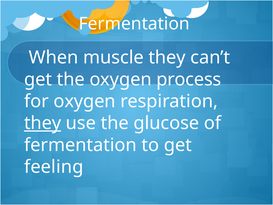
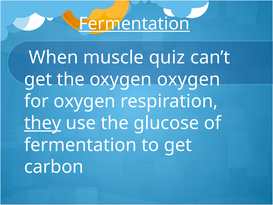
Fermentation underline: none -> present (134, 24)
muscle they: they -> quiz (167, 57)
oxygen process: process -> oxygen (189, 79)
feeling: feeling -> carbon (54, 167)
